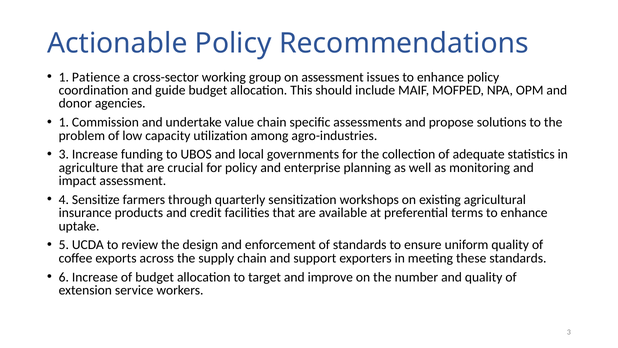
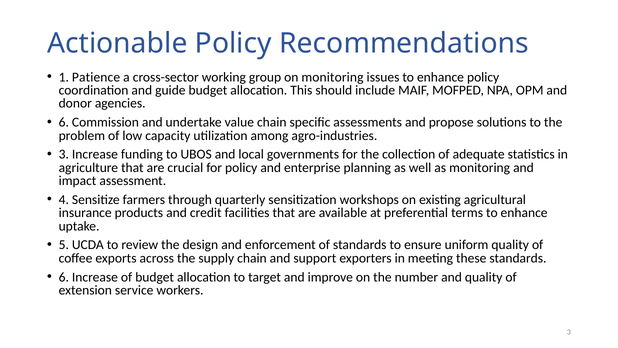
on assessment: assessment -> monitoring (332, 77)
1: 1 -> 6 (64, 122)
